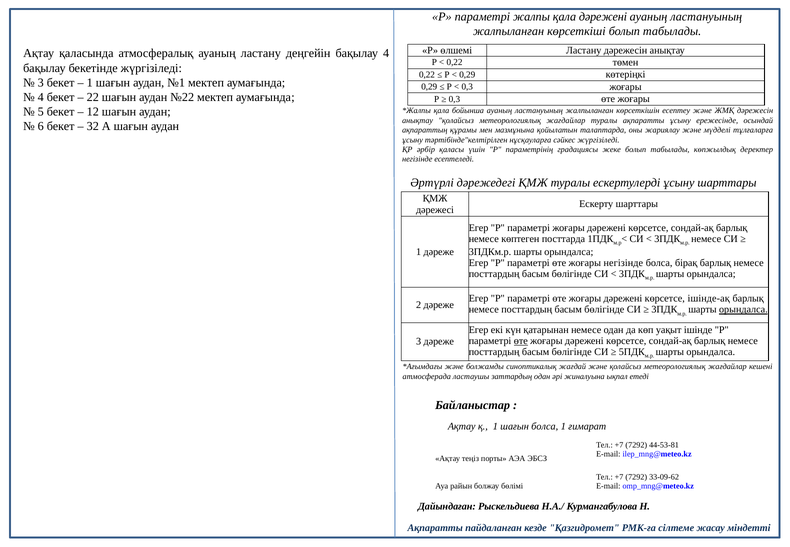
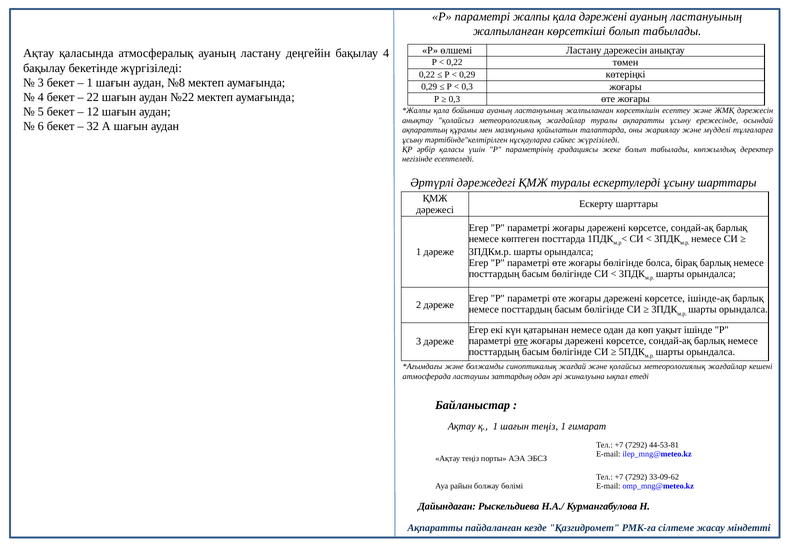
№1: №1 -> №8 (176, 83)
жоғары негізінде: негізінде -> бөлігінде (623, 263)
орындалса underline: present -> none (743, 310)
шағын болса: болса -> теңіз (545, 426)
